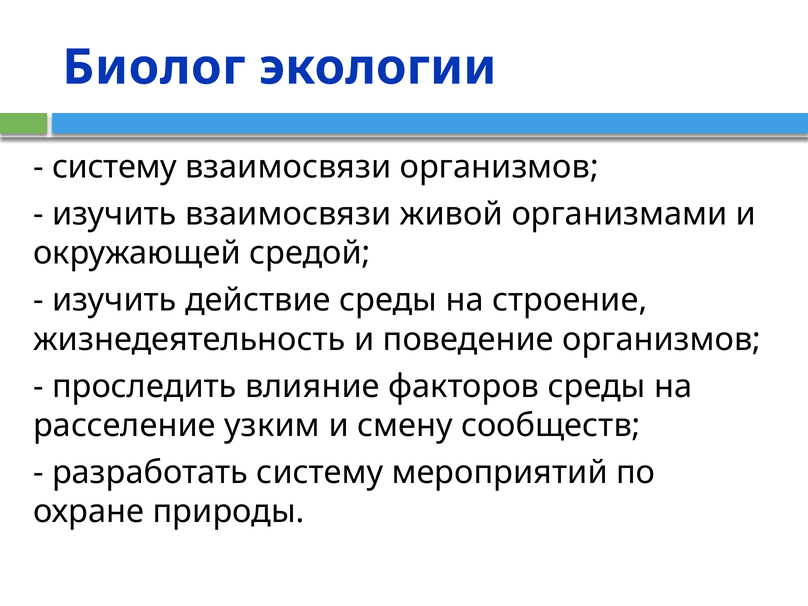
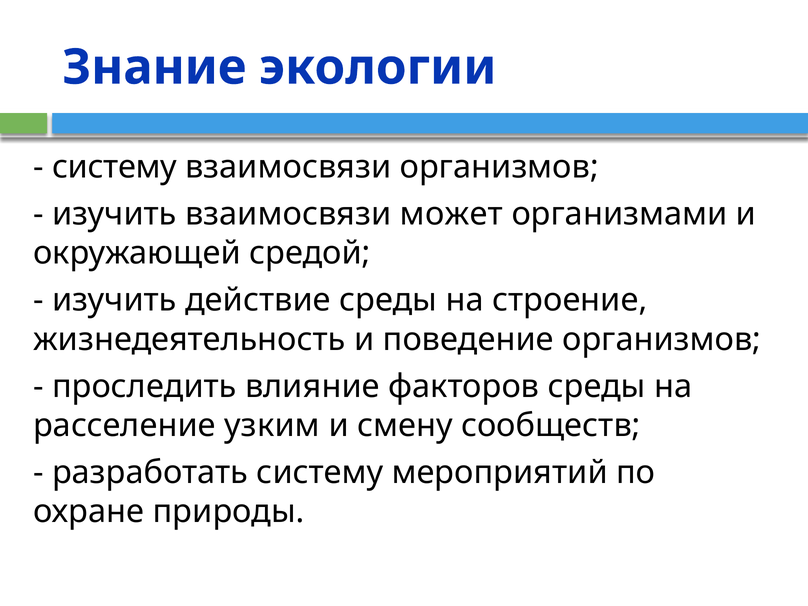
Биолог: Биолог -> Знание (154, 67)
живой: живой -> может (451, 214)
